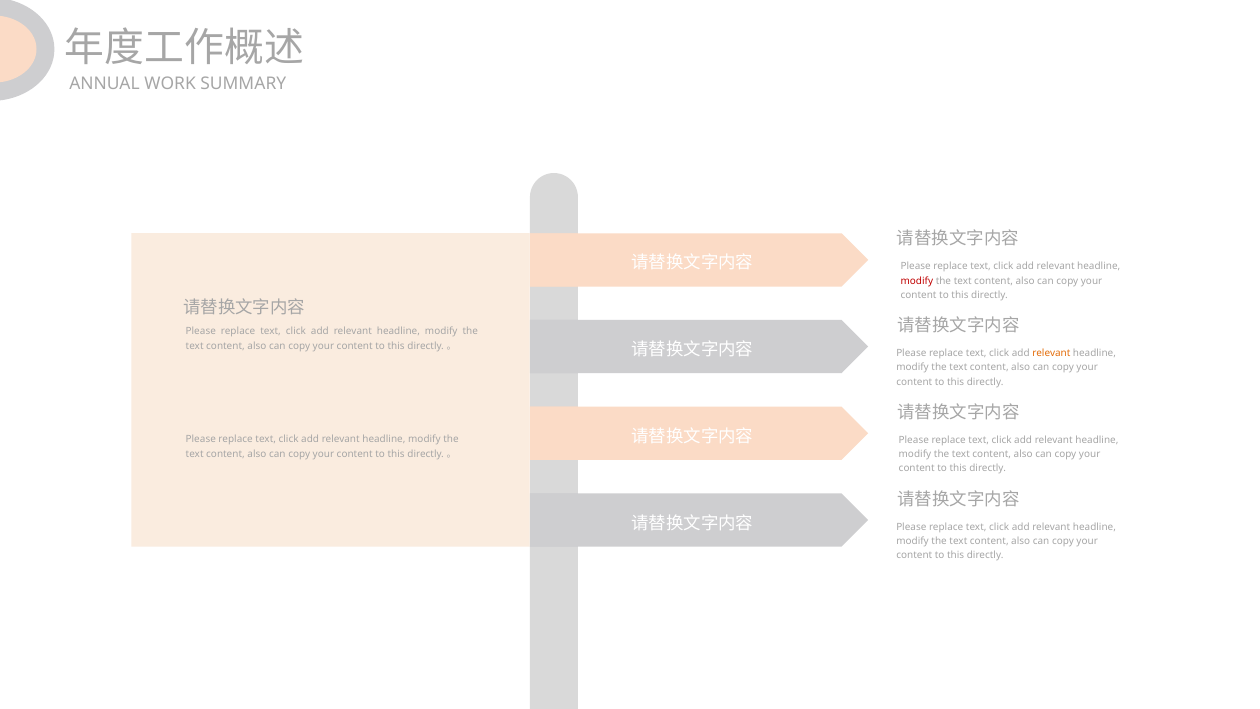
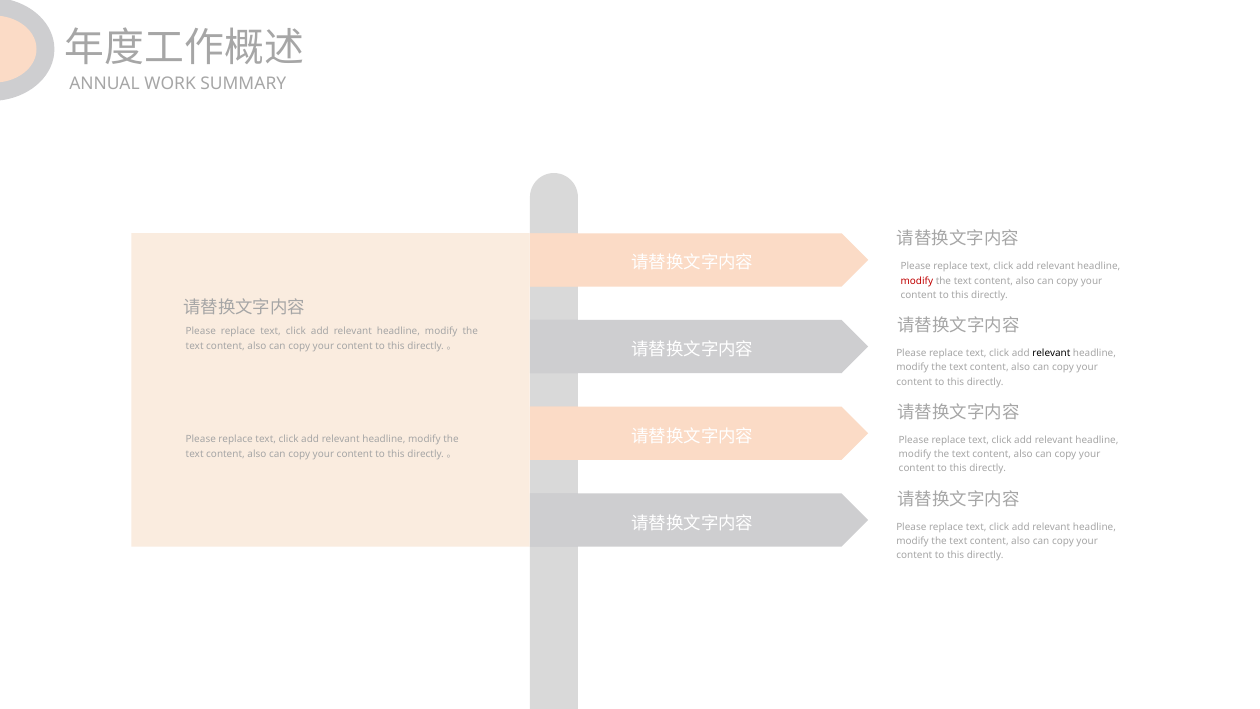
relevant colour: orange -> black (1051, 353)
